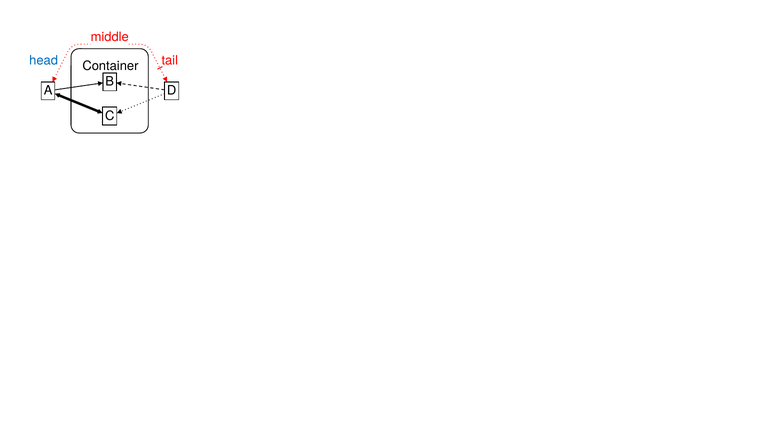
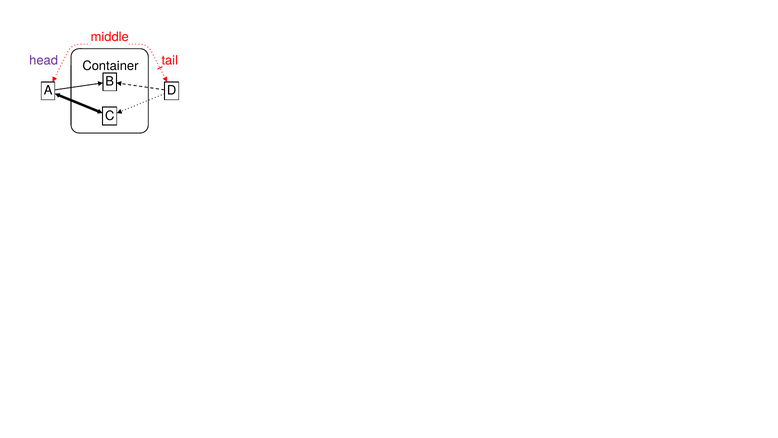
head colour: blue -> purple (44, 61)
